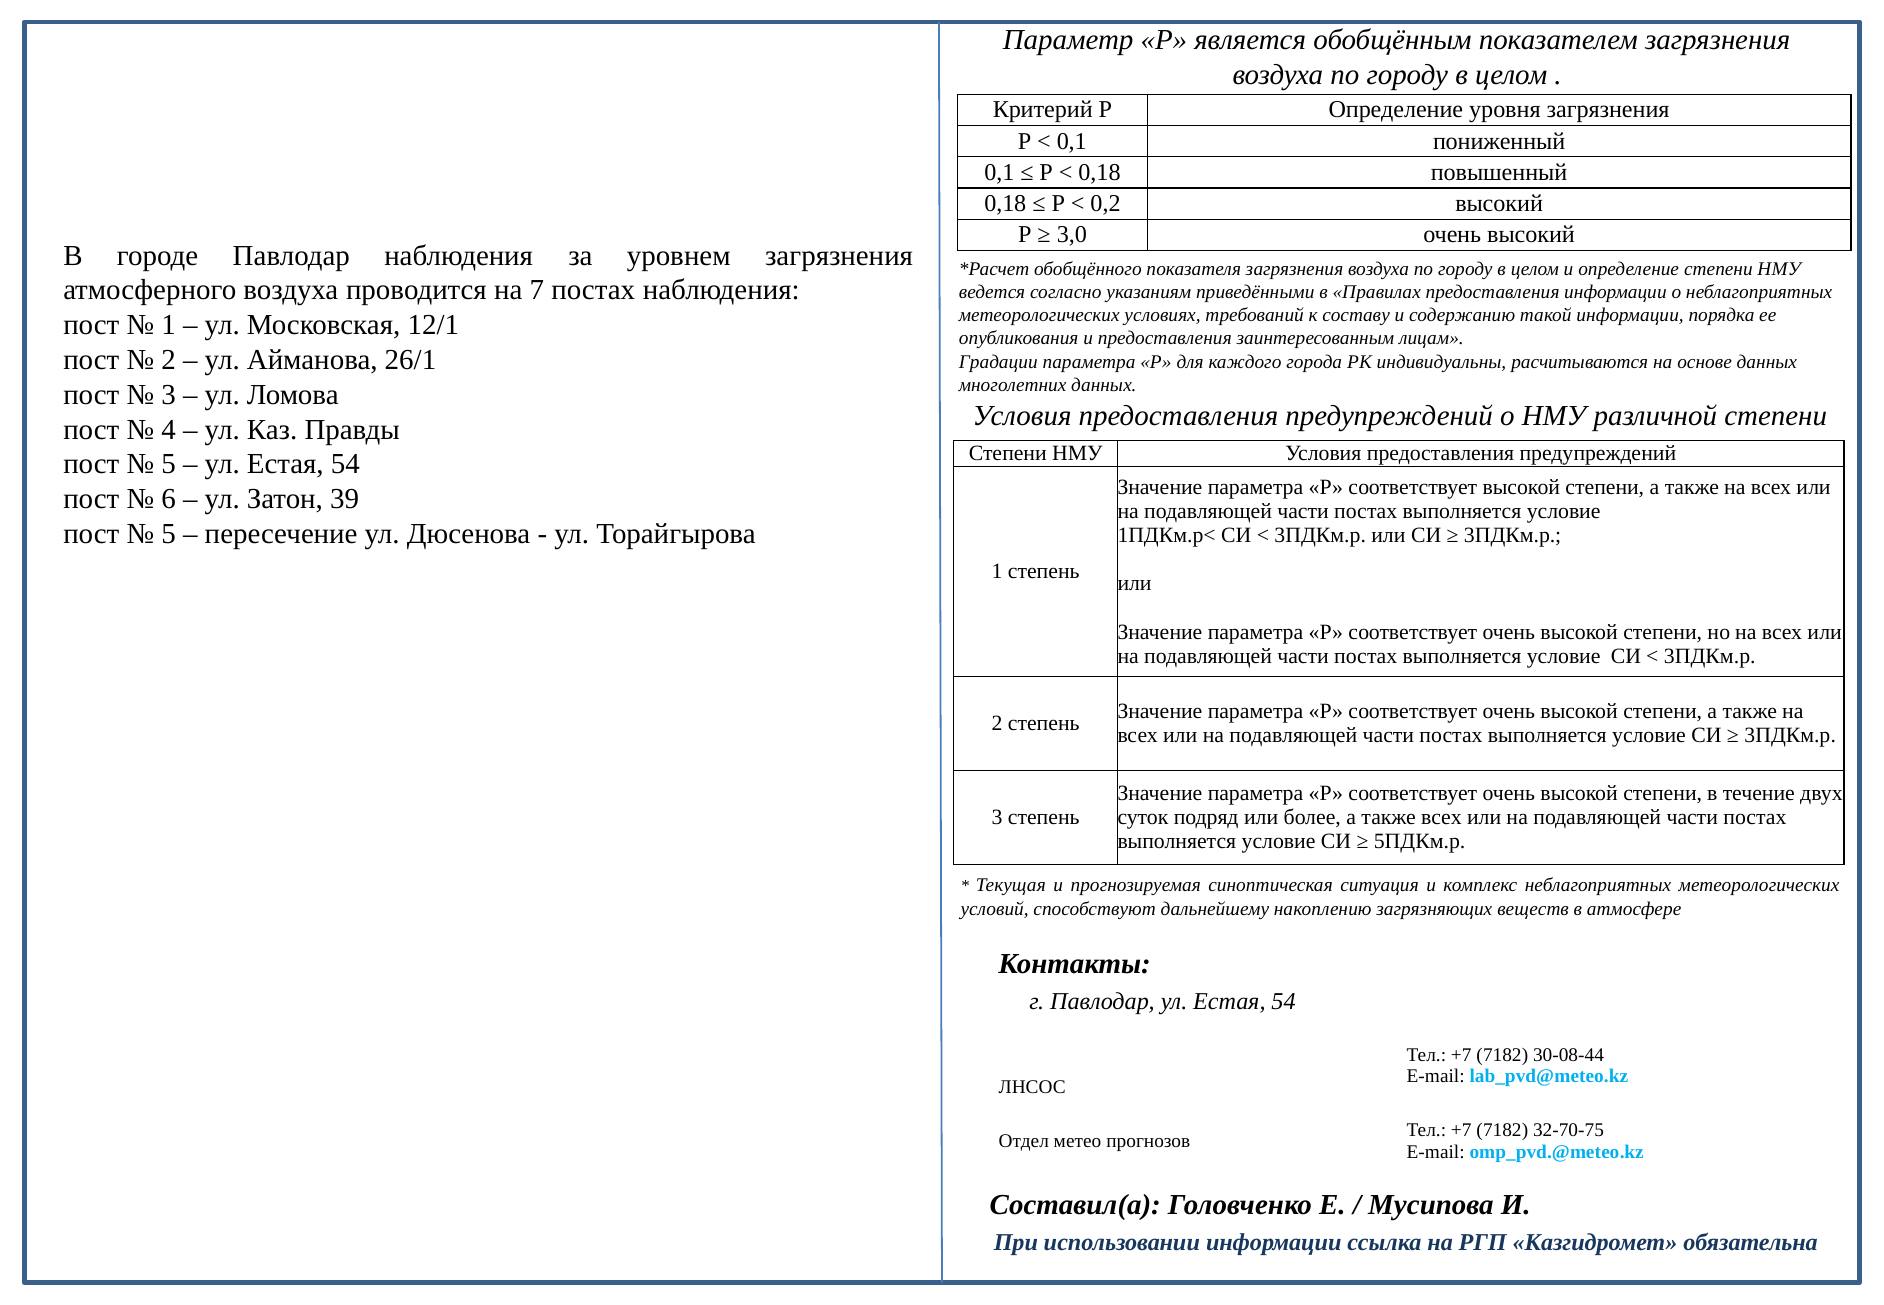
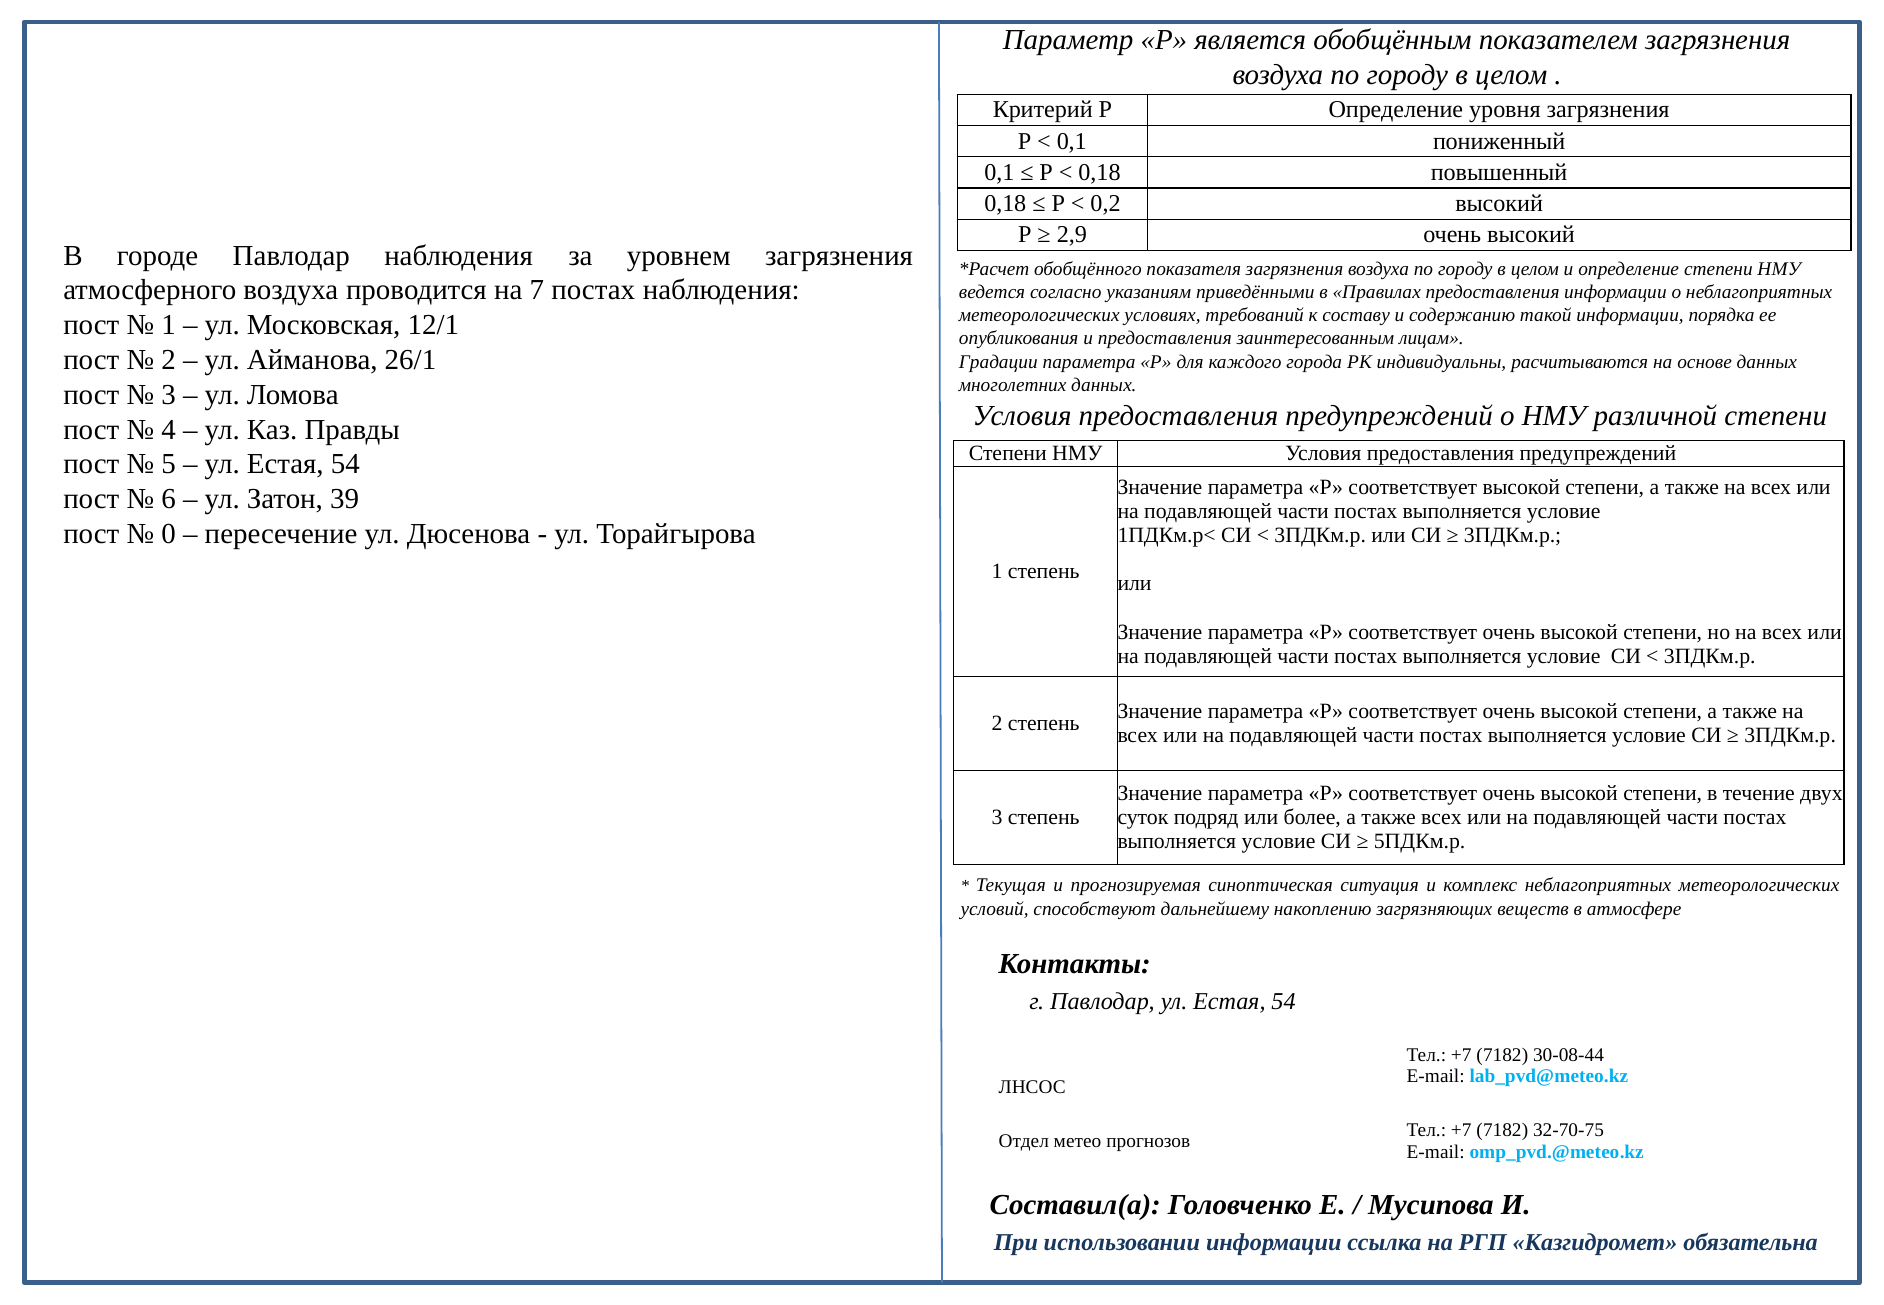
3,0: 3,0 -> 2,9 (1072, 234)
5: 5 -> 0 (169, 534)
